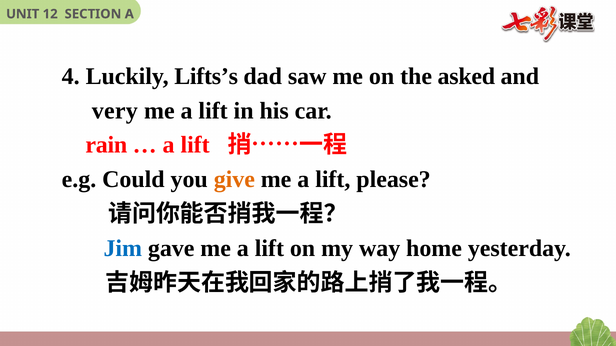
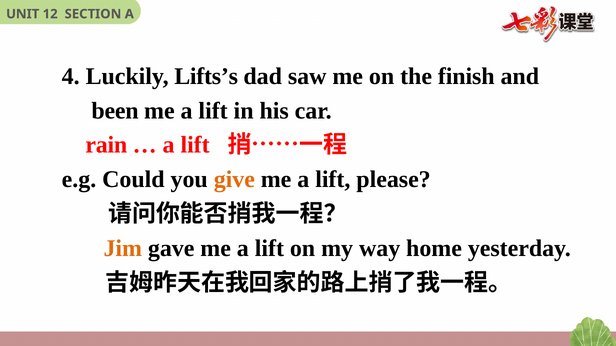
asked: asked -> finish (466, 76)
very: very -> been (115, 111)
Jim colour: blue -> orange (123, 249)
